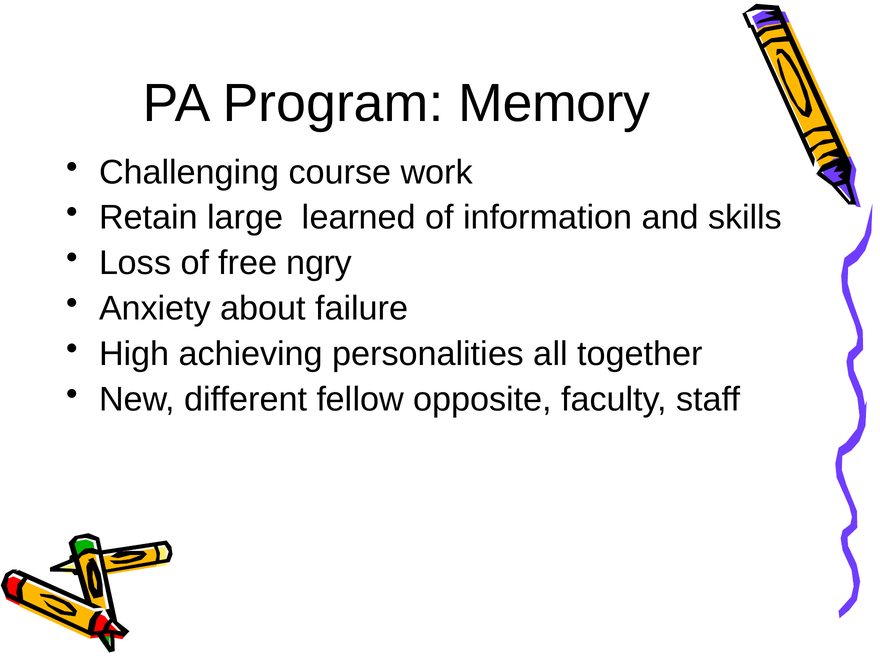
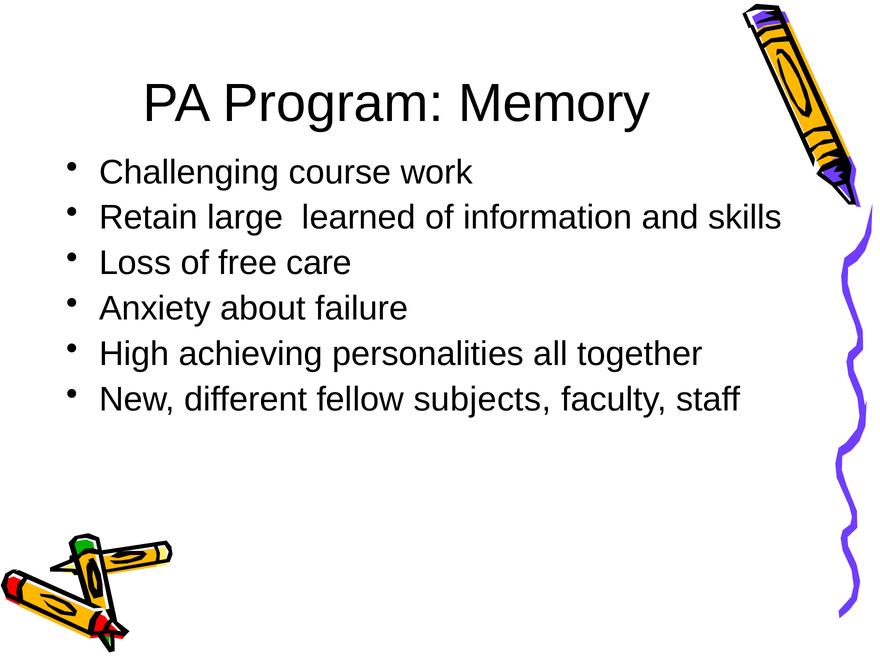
ngry: ngry -> care (319, 263)
opposite: opposite -> subjects (482, 399)
